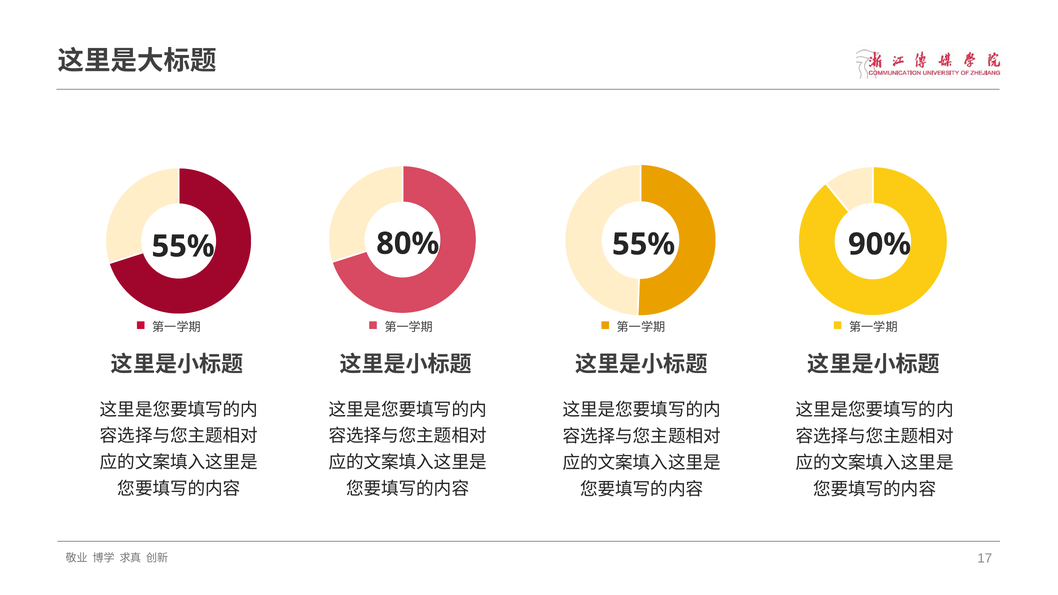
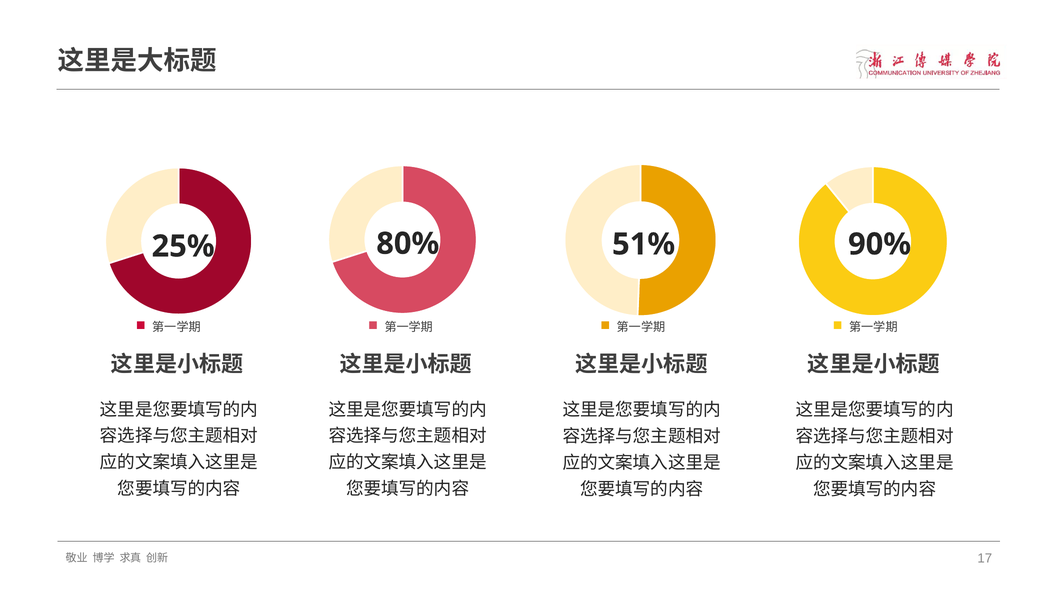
80% 55%: 55% -> 51% (644, 244)
55%: 55% -> 25% (183, 246)
